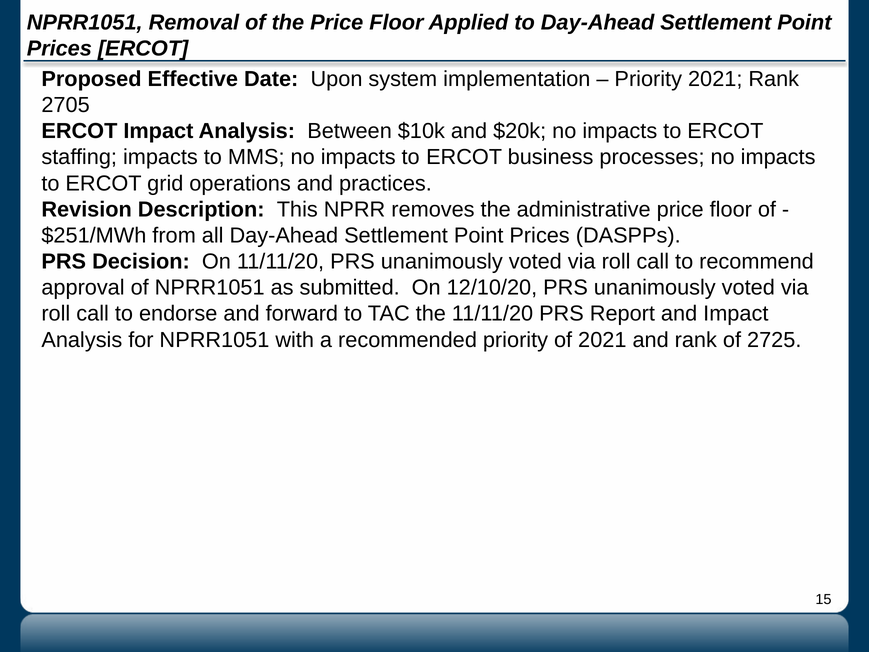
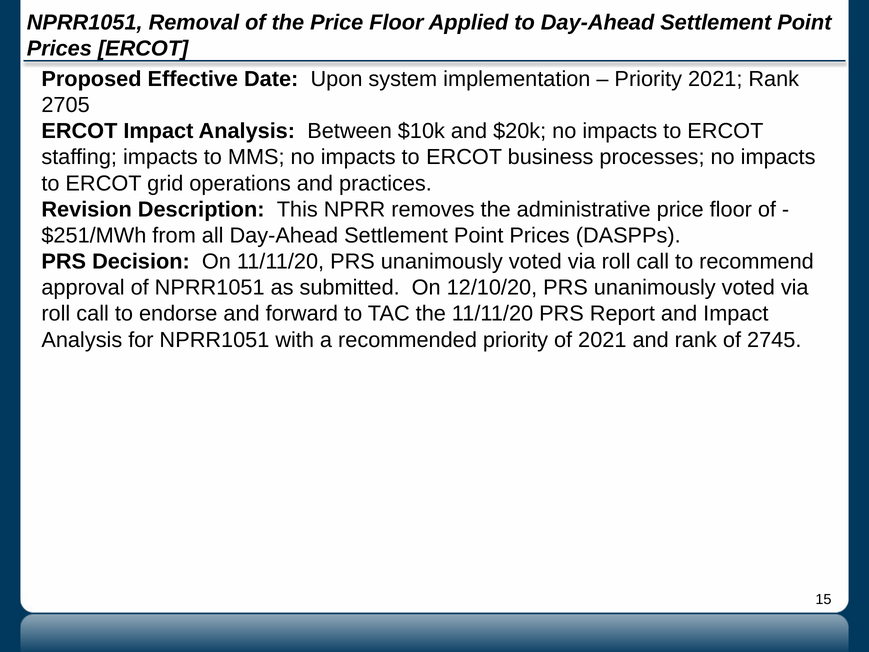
2725: 2725 -> 2745 (774, 340)
